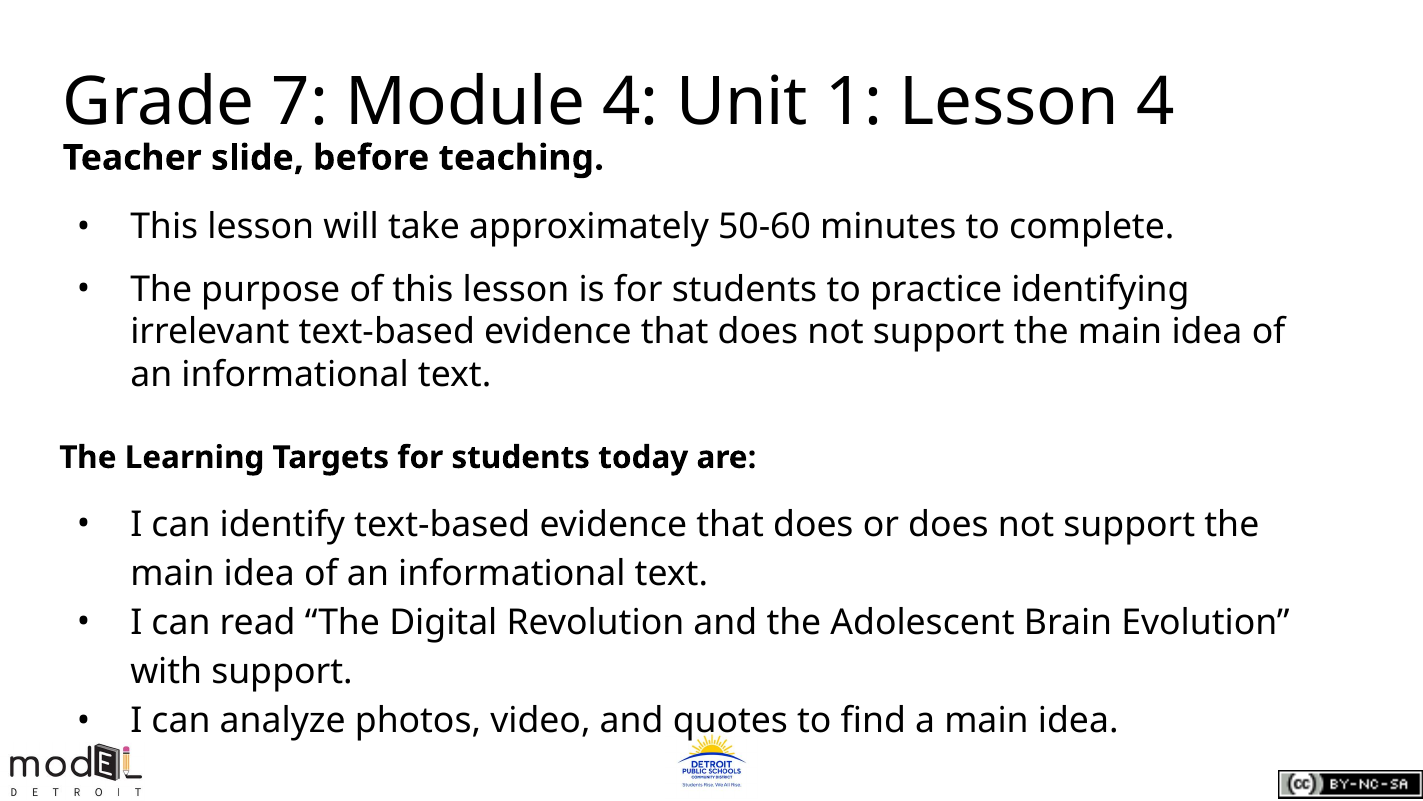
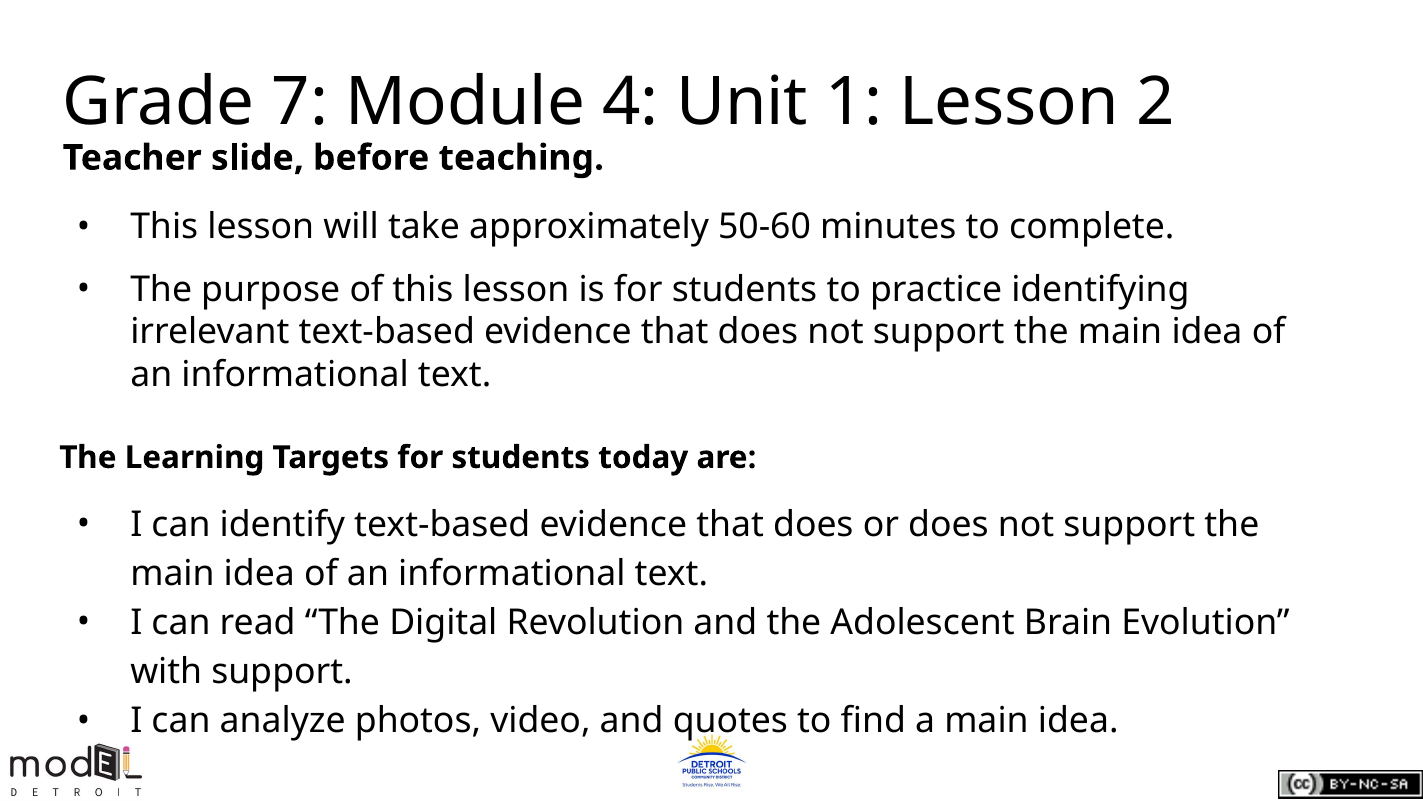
Lesson 4: 4 -> 2 (1155, 102)
